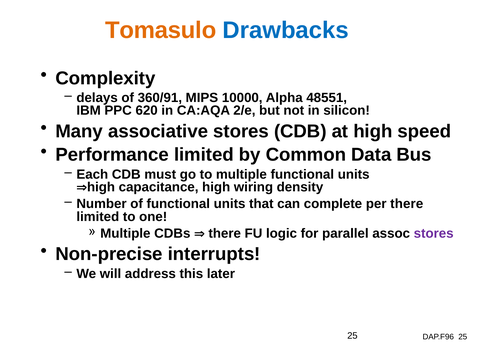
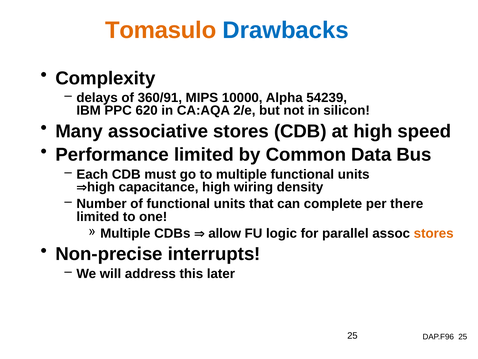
48551: 48551 -> 54239 (327, 98)
there: there -> allow (225, 233)
stores colour: purple -> orange (434, 233)
